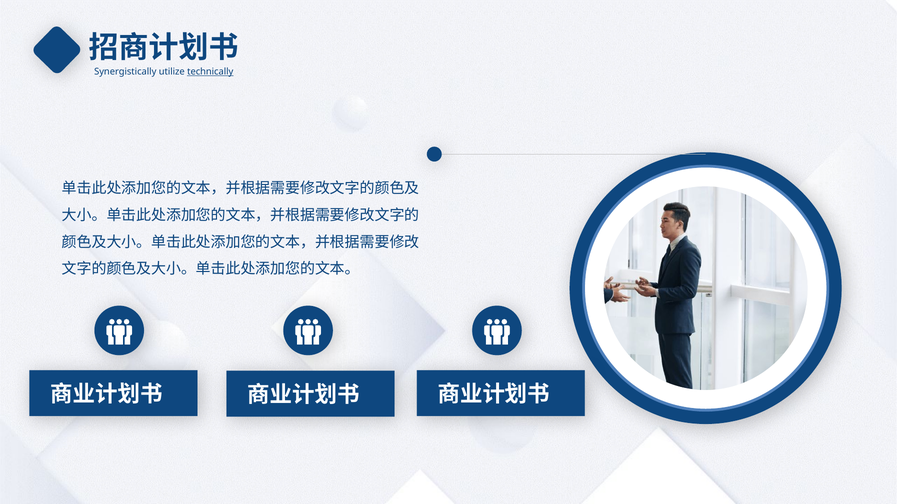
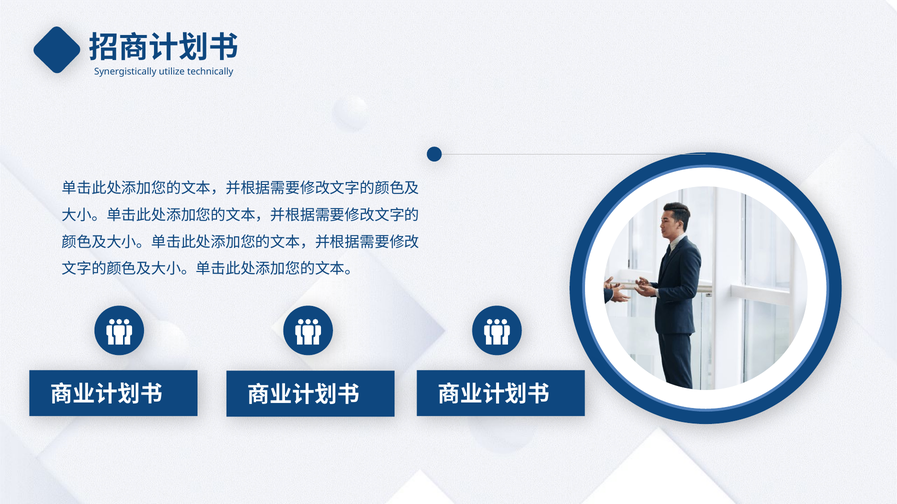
technically underline: present -> none (210, 72)
